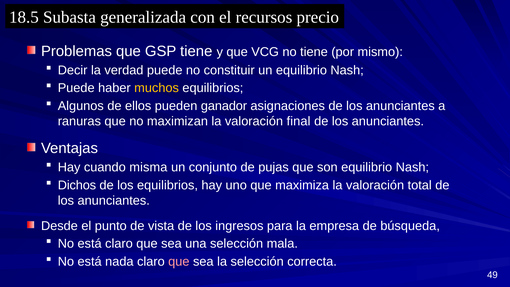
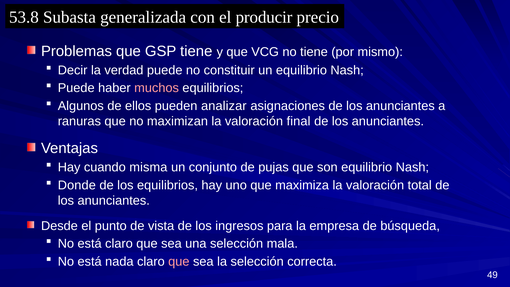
18.5: 18.5 -> 53.8 (24, 17)
recursos: recursos -> producir (264, 17)
muchos colour: yellow -> pink (157, 88)
ganador: ganador -> analizar (224, 106)
Dichos: Dichos -> Donde (77, 185)
